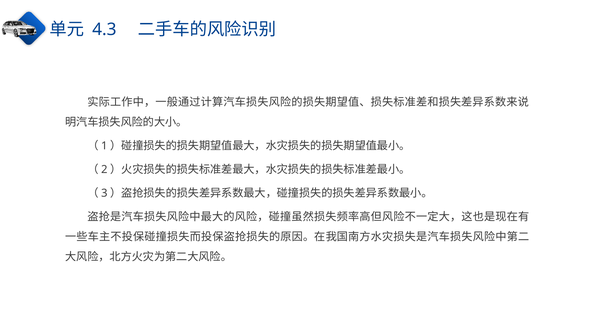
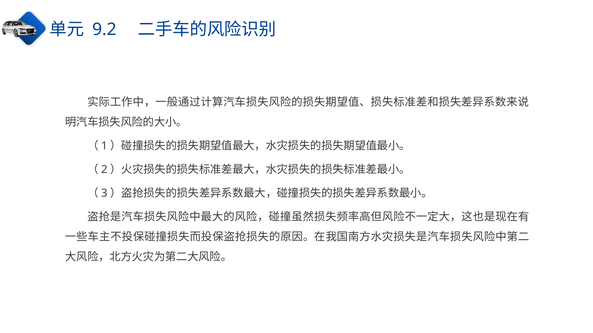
4.3: 4.3 -> 9.2 (104, 29)
